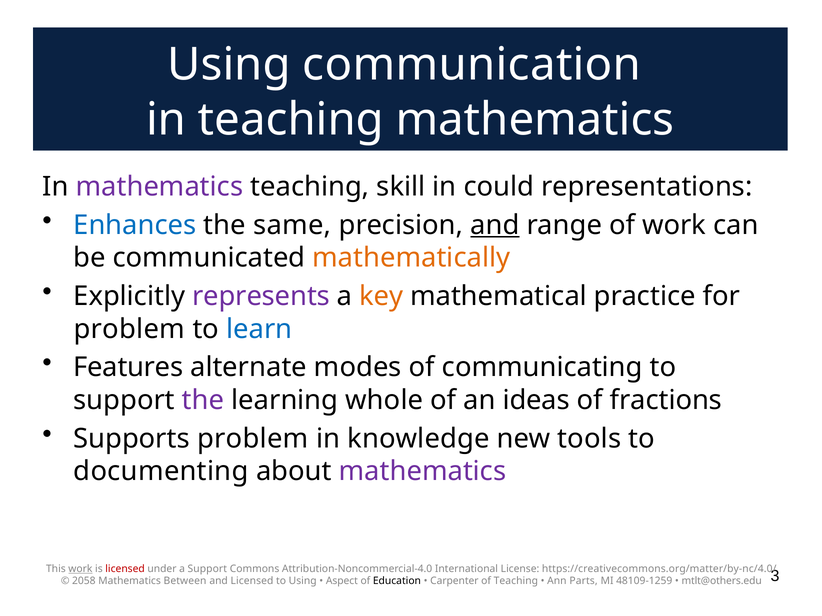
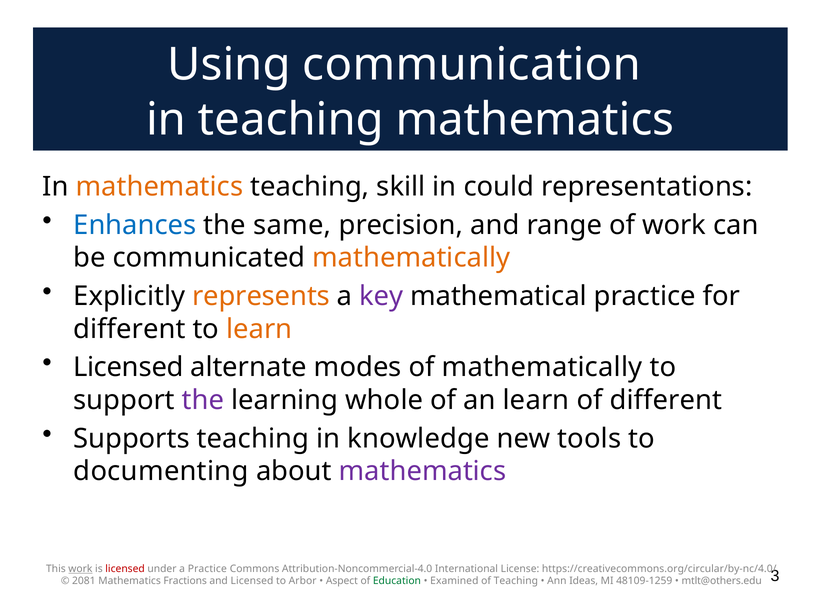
mathematics colour: purple -> orange (159, 187)
and underline: present -> none (495, 225)
represents colour: purple -> orange (261, 296)
key colour: orange -> purple (381, 296)
problem: problem -> different (129, 329)
learn colour: blue -> orange (259, 329)
Features: Features -> Licensed (128, 368)
of communicating: communicating -> mathematically (542, 368)
an ideas: ideas -> learn (536, 401)
of fractions: fractions -> different (666, 401)
Supports problem: problem -> teaching (253, 439)
a Support: Support -> Practice (207, 569)
https://creativecommons.org/matter/by-nc/4.0/: https://creativecommons.org/matter/by-nc/4.0/ -> https://creativecommons.org/circular/by-nc/4.0/ (659, 569)
2058: 2058 -> 2081 (84, 582)
Between: Between -> Fractions (185, 582)
to Using: Using -> Arbor (303, 582)
Education colour: black -> green (397, 582)
Carpenter: Carpenter -> Examined (454, 582)
Parts: Parts -> Ideas (584, 582)
